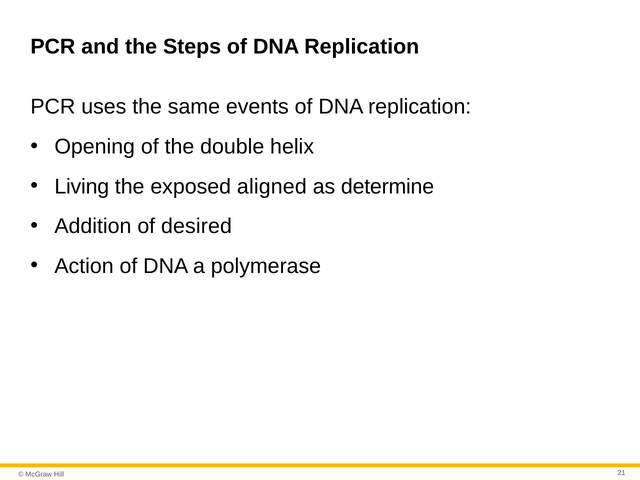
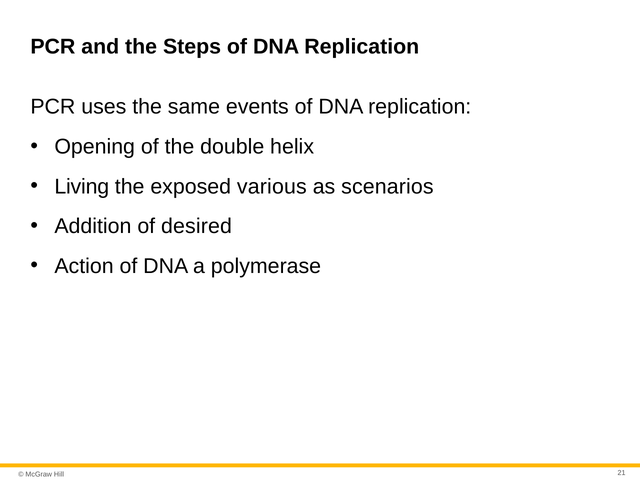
aligned: aligned -> various (272, 186)
determine: determine -> scenarios (387, 186)
